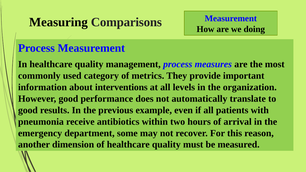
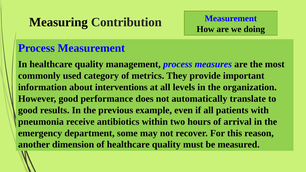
Comparisons: Comparisons -> Contribution (126, 22)
